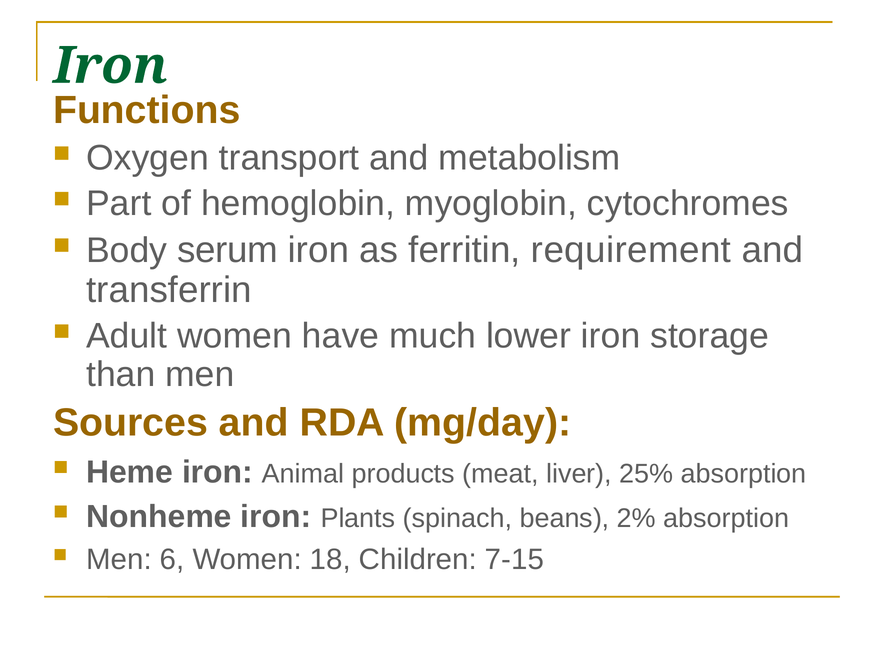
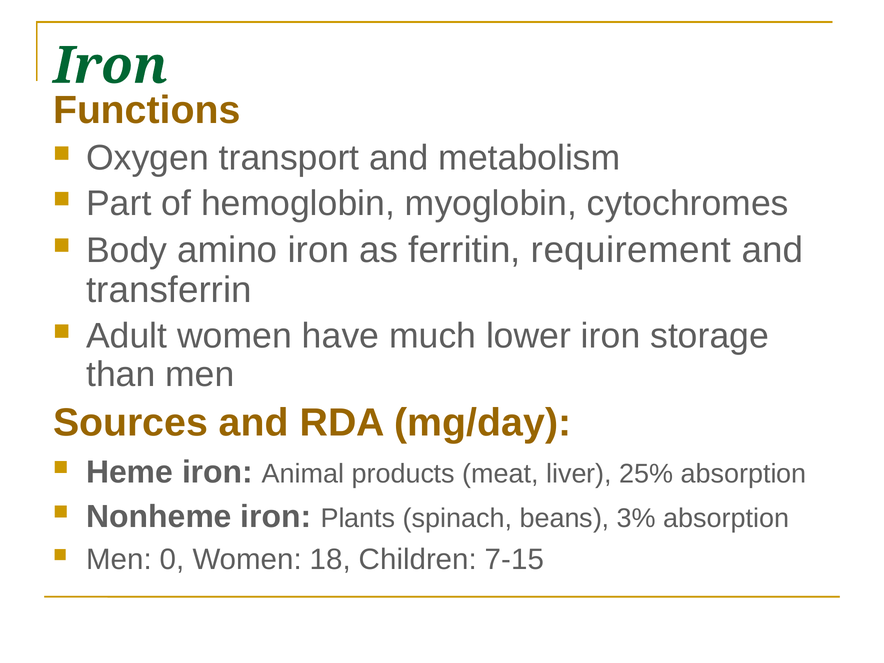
serum: serum -> amino (227, 250)
2%: 2% -> 3% (636, 518)
6: 6 -> 0 (172, 559)
